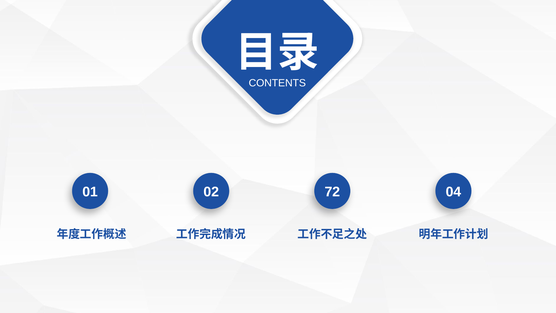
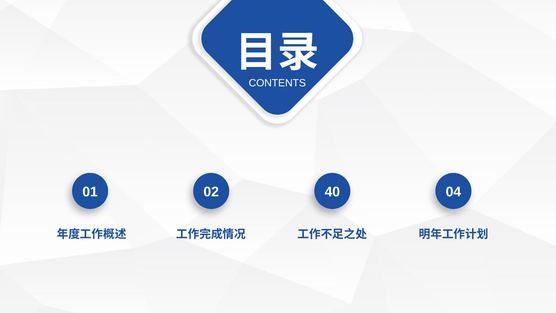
72: 72 -> 40 (332, 192)
